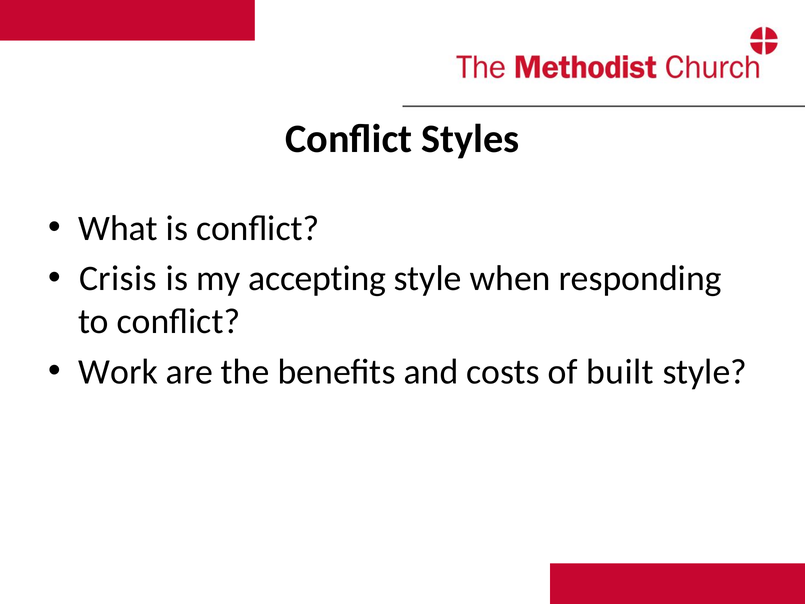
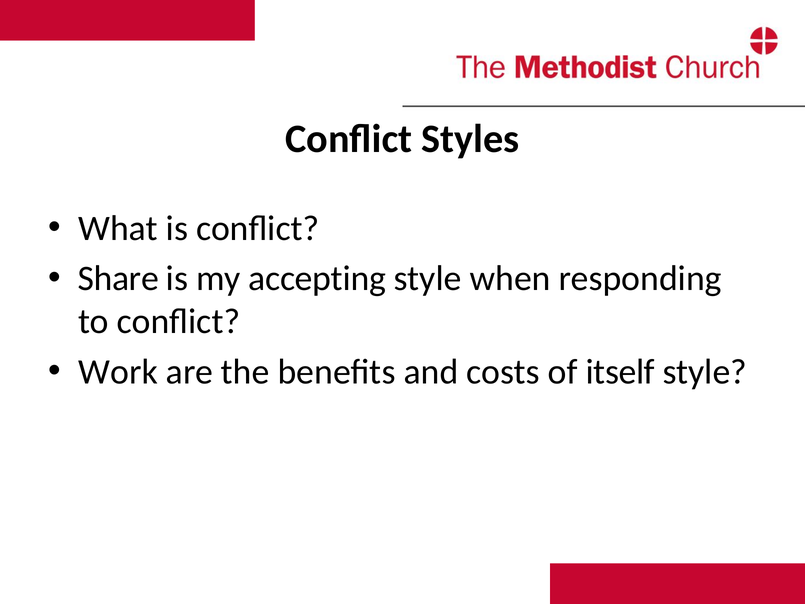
Crisis: Crisis -> Share (118, 278)
built: built -> itself (620, 372)
